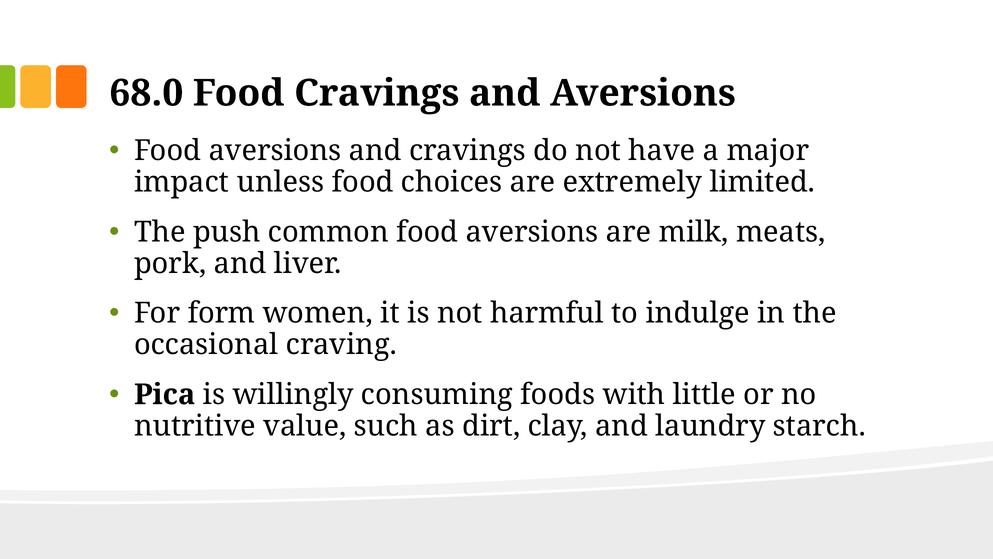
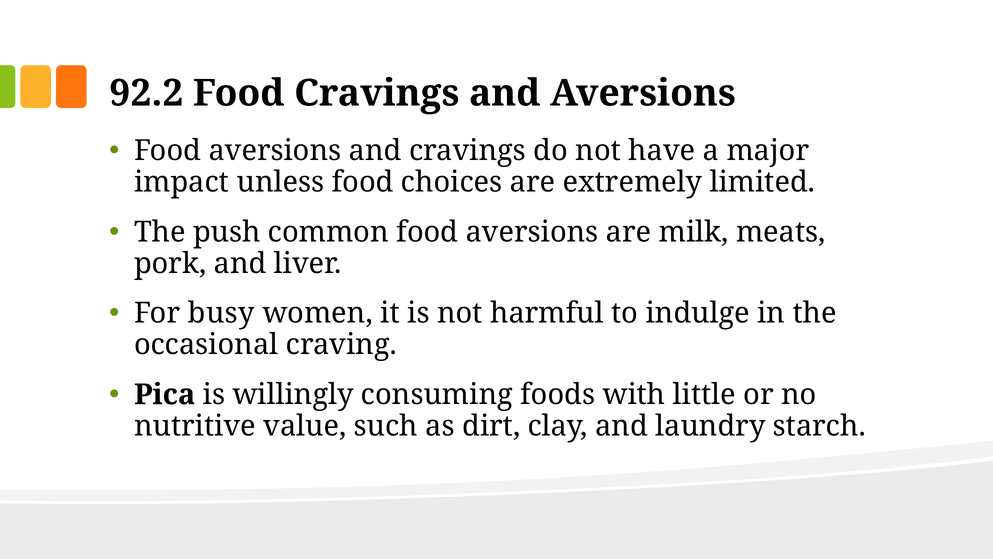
68.0: 68.0 -> 92.2 (146, 93)
form: form -> busy (221, 313)
